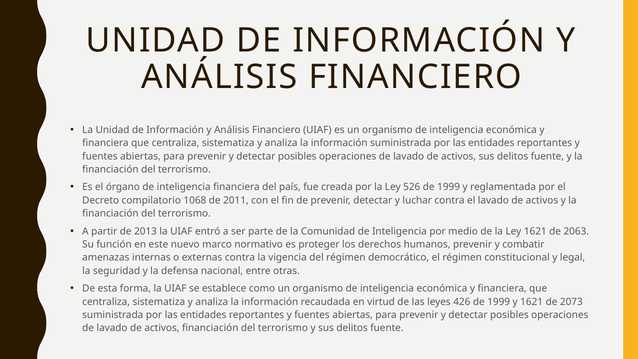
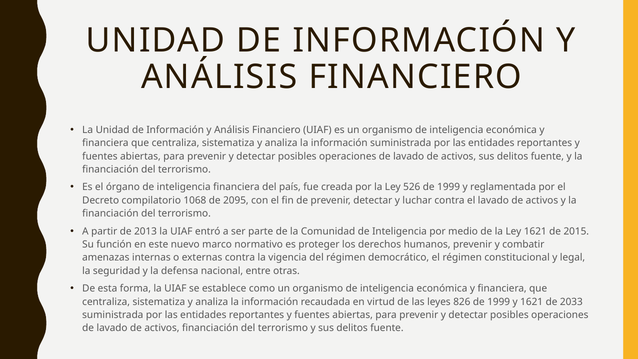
2011: 2011 -> 2095 (236, 200)
2063: 2063 -> 2015 (576, 231)
426: 426 -> 826 (462, 302)
2073: 2073 -> 2033 (571, 302)
